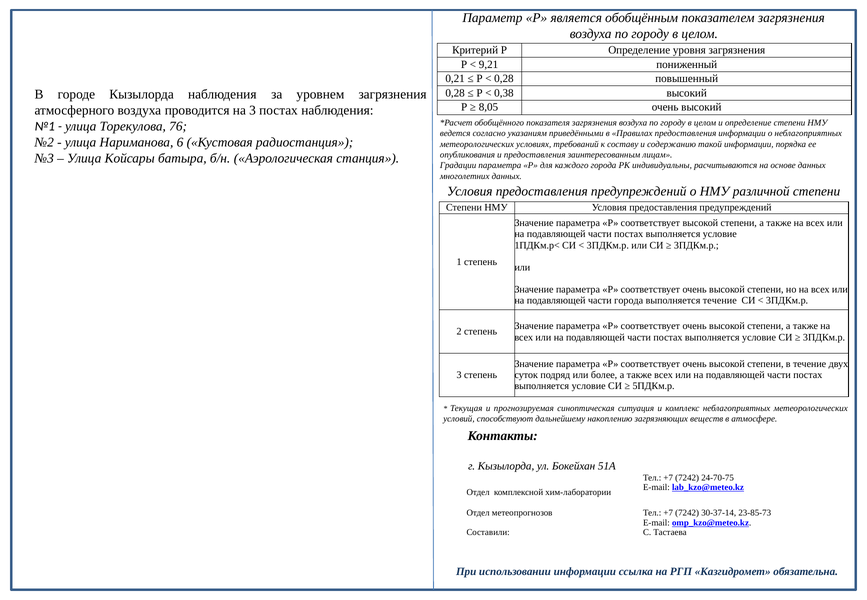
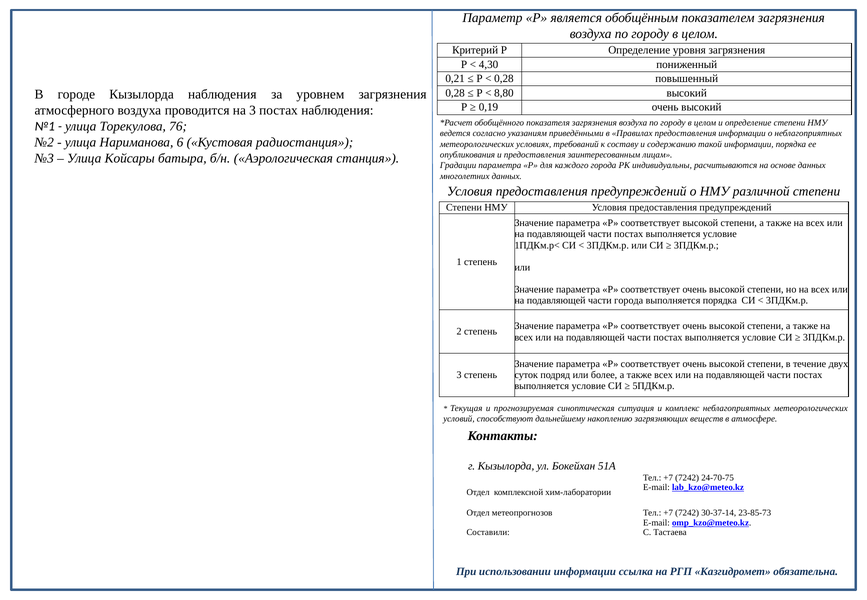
9,21: 9,21 -> 4,30 (489, 64)
0,38: 0,38 -> 8,80 (504, 93)
8,05: 8,05 -> 0,19 (488, 107)
выполняется течение: течение -> порядка (720, 301)
